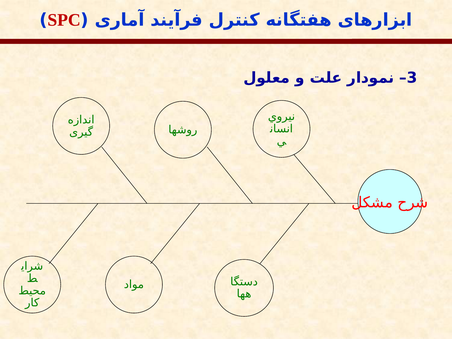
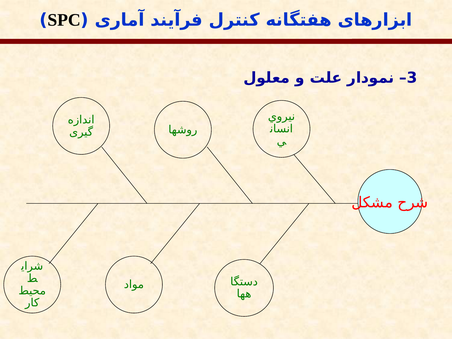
SPC colour: red -> black (64, 20)
